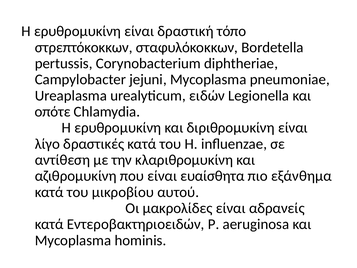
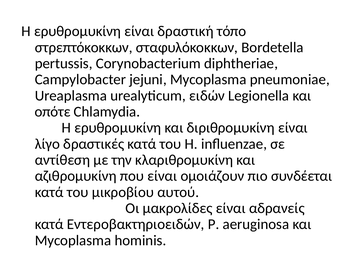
ευαίσθητα: ευαίσθητα -> ομοιάζουν (212, 176)
εξάνθημα: εξάνθημα -> συνδέεται (302, 176)
